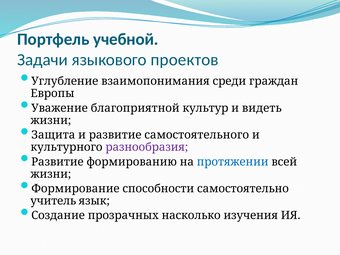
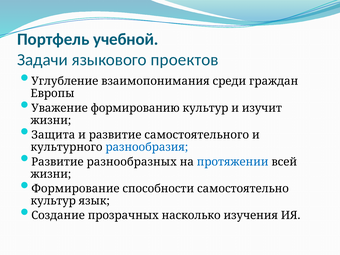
благоприятной: благоприятной -> формированию (135, 108)
видеть: видеть -> изучит (262, 108)
разнообразия colour: purple -> blue (147, 147)
формированию: формированию -> разнообразных (132, 162)
учитель: учитель -> культур (53, 201)
